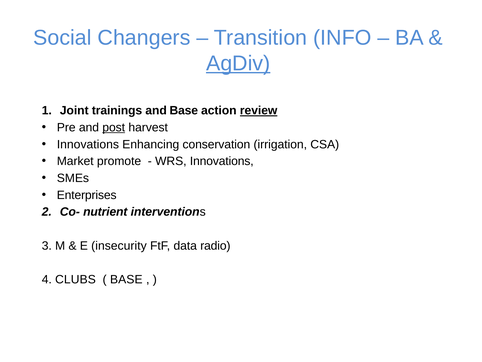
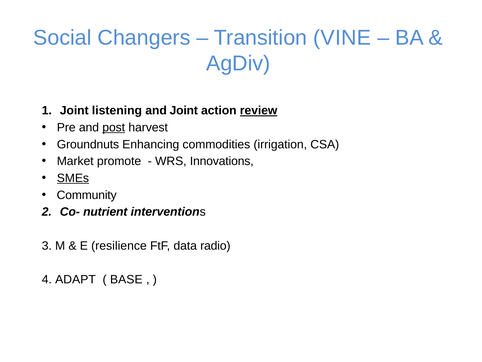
INFO: INFO -> VINE (342, 38)
AgDiv underline: present -> none (238, 63)
trainings: trainings -> listening (117, 110)
and Base: Base -> Joint (184, 110)
Innovations: Innovations -> Groundnuts (88, 144)
conservation: conservation -> commodities (216, 144)
SMEs underline: none -> present (73, 178)
Enterprises: Enterprises -> Community (87, 195)
insecurity: insecurity -> resilience (119, 245)
CLUBS: CLUBS -> ADAPT (75, 279)
